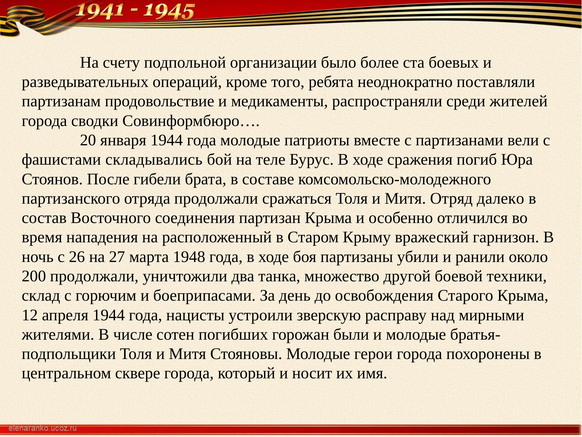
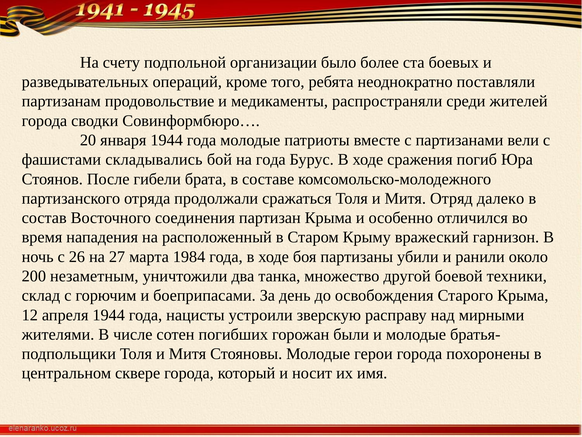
на теле: теле -> года (271, 159)
1948: 1948 -> 1984 (189, 256)
200 продолжали: продолжали -> незаметным (94, 276)
